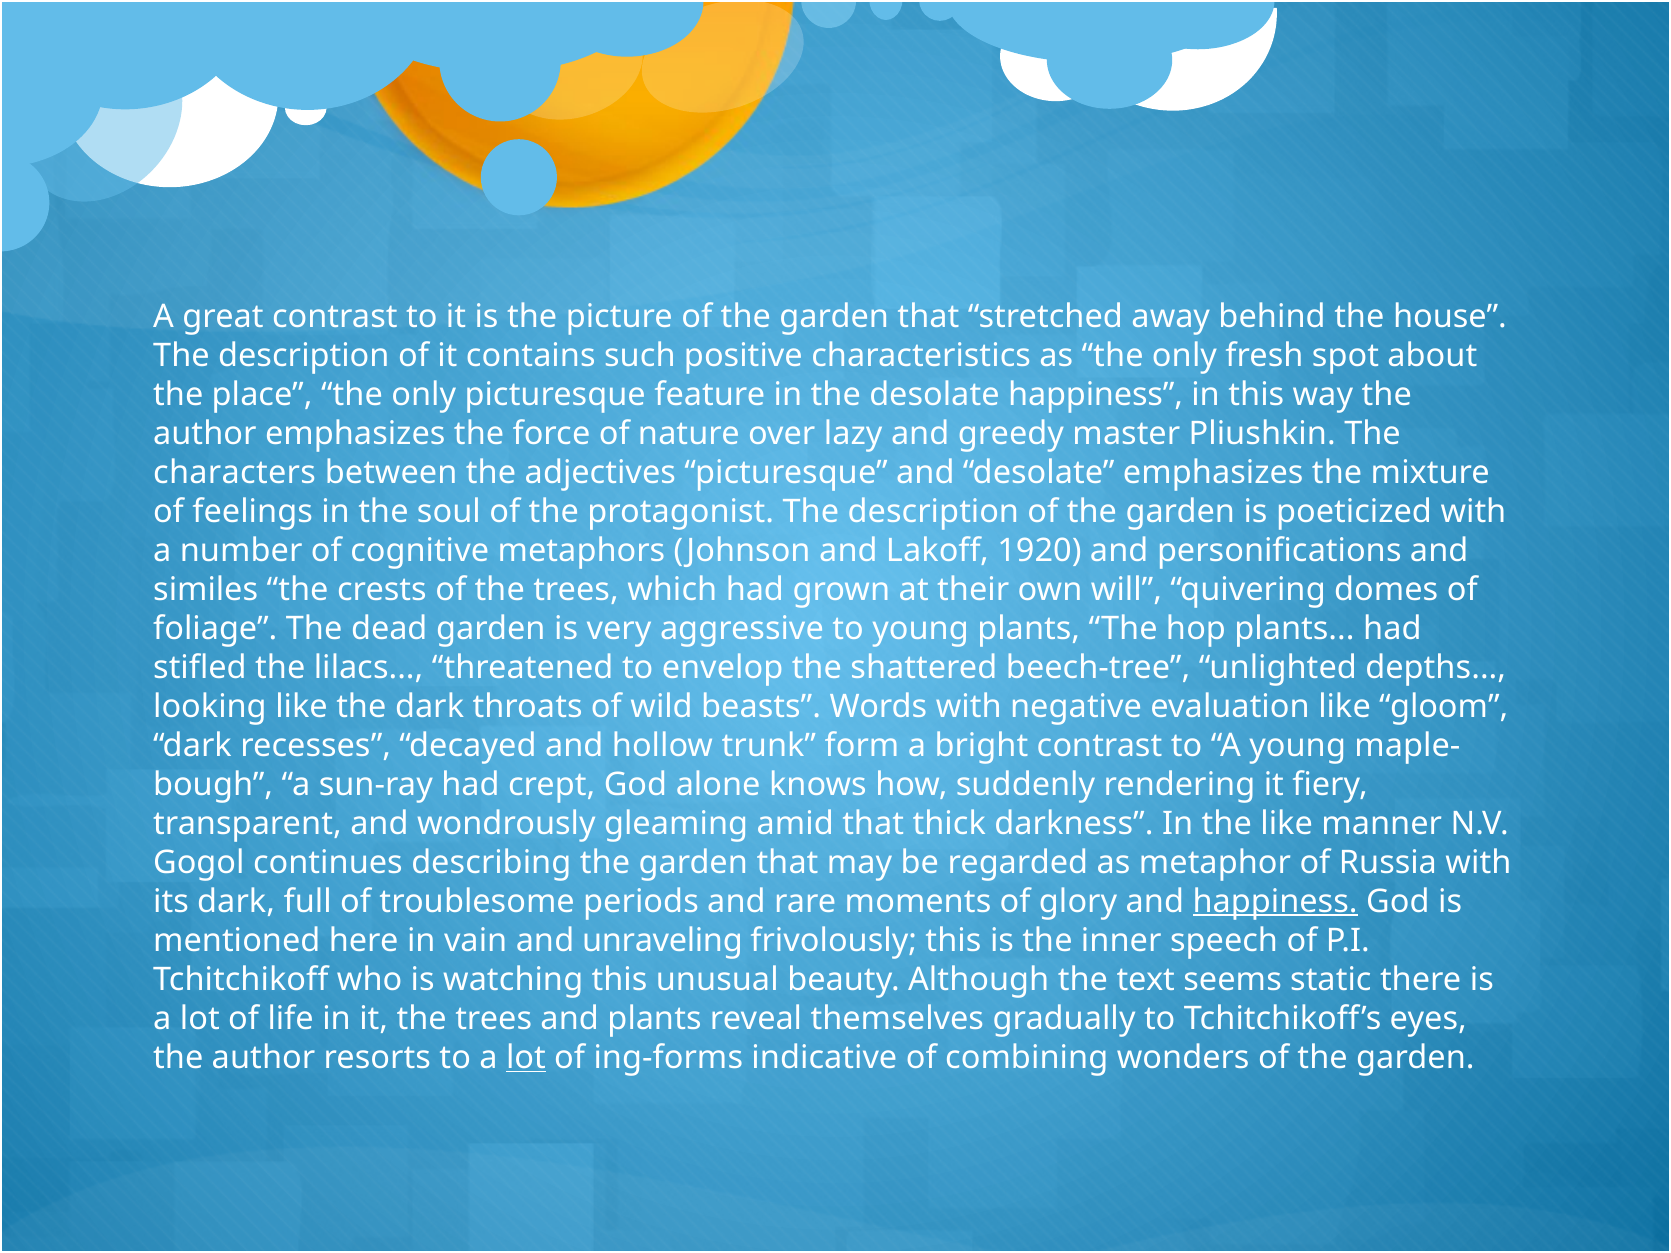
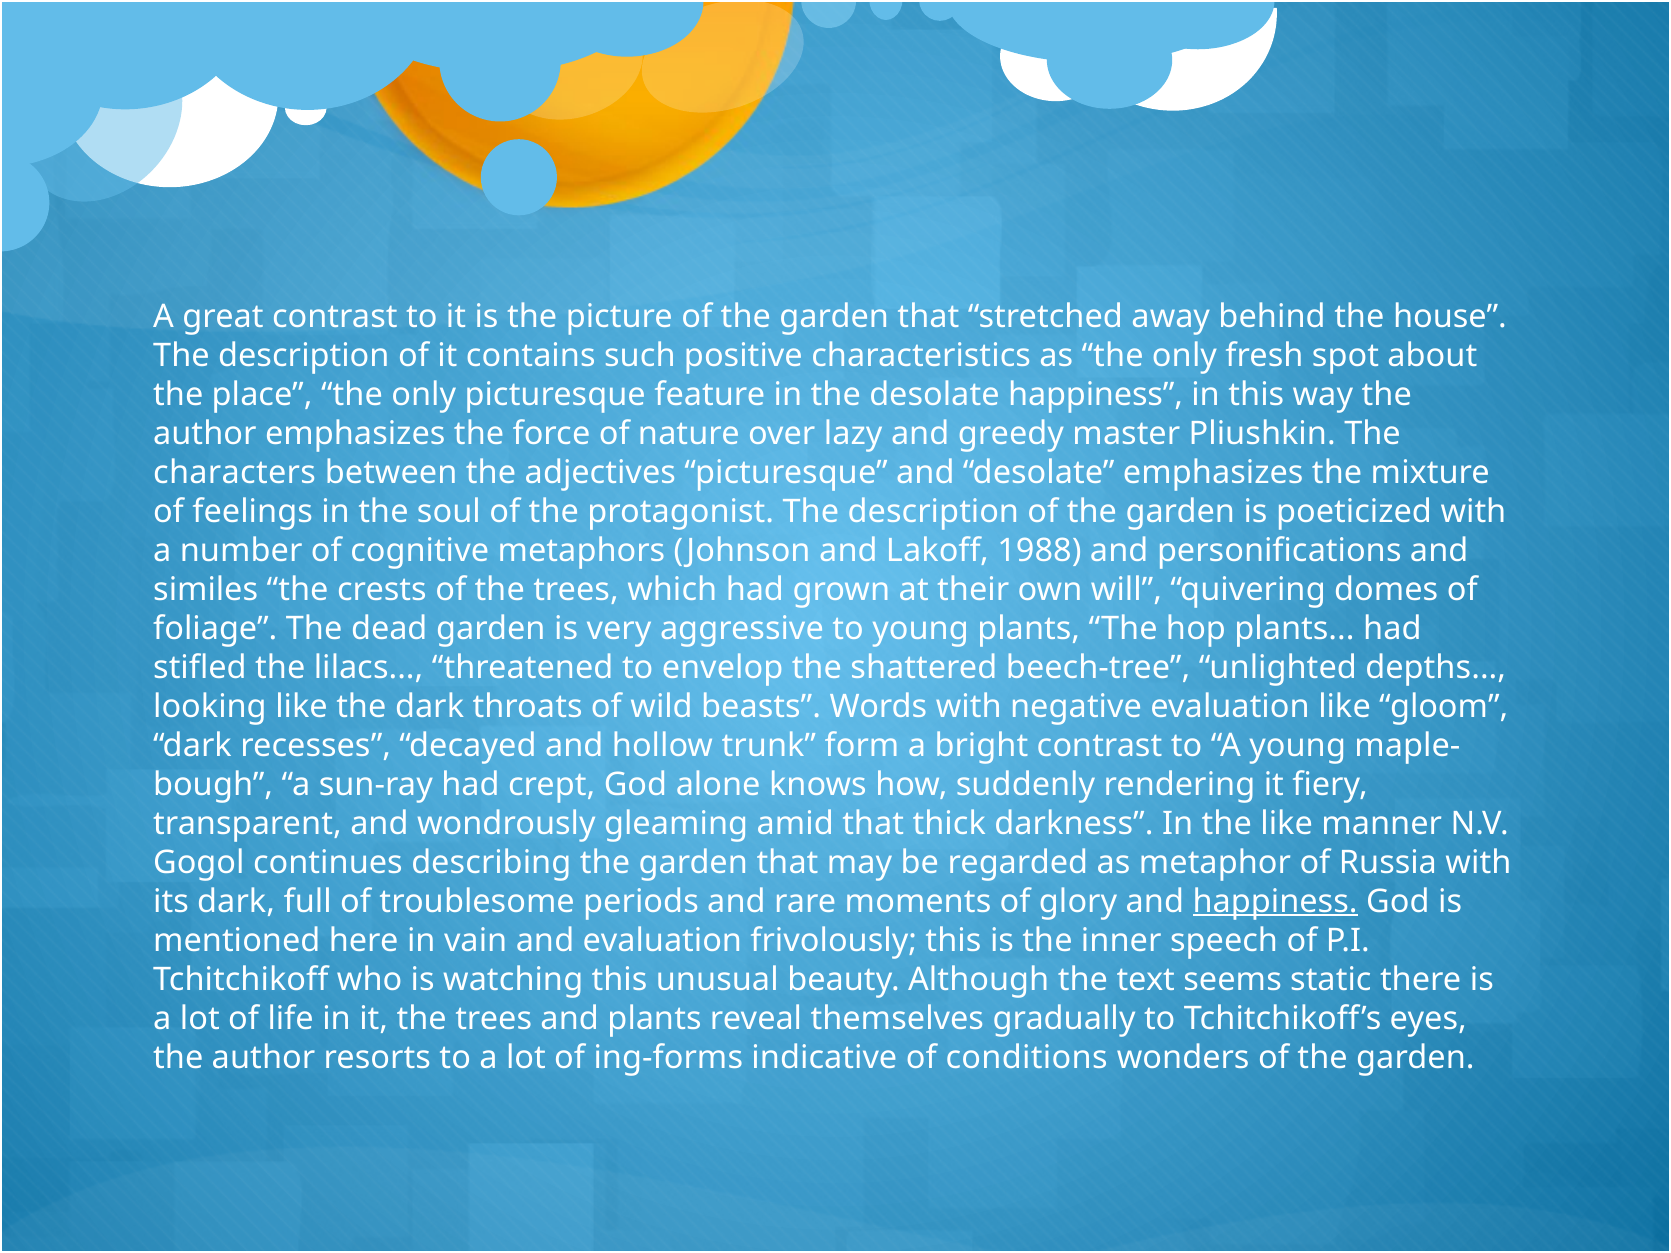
1920: 1920 -> 1988 (1039, 551)
and unraveling: unraveling -> evaluation (662, 941)
lot underline: present -> none (526, 1058)
combining: combining -> conditions (1027, 1058)
